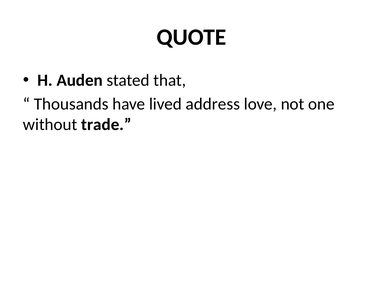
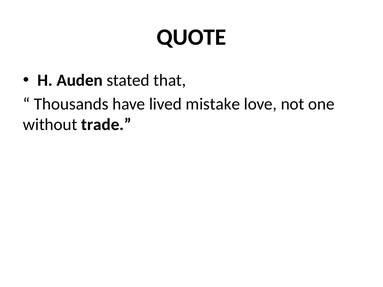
address: address -> mistake (213, 104)
